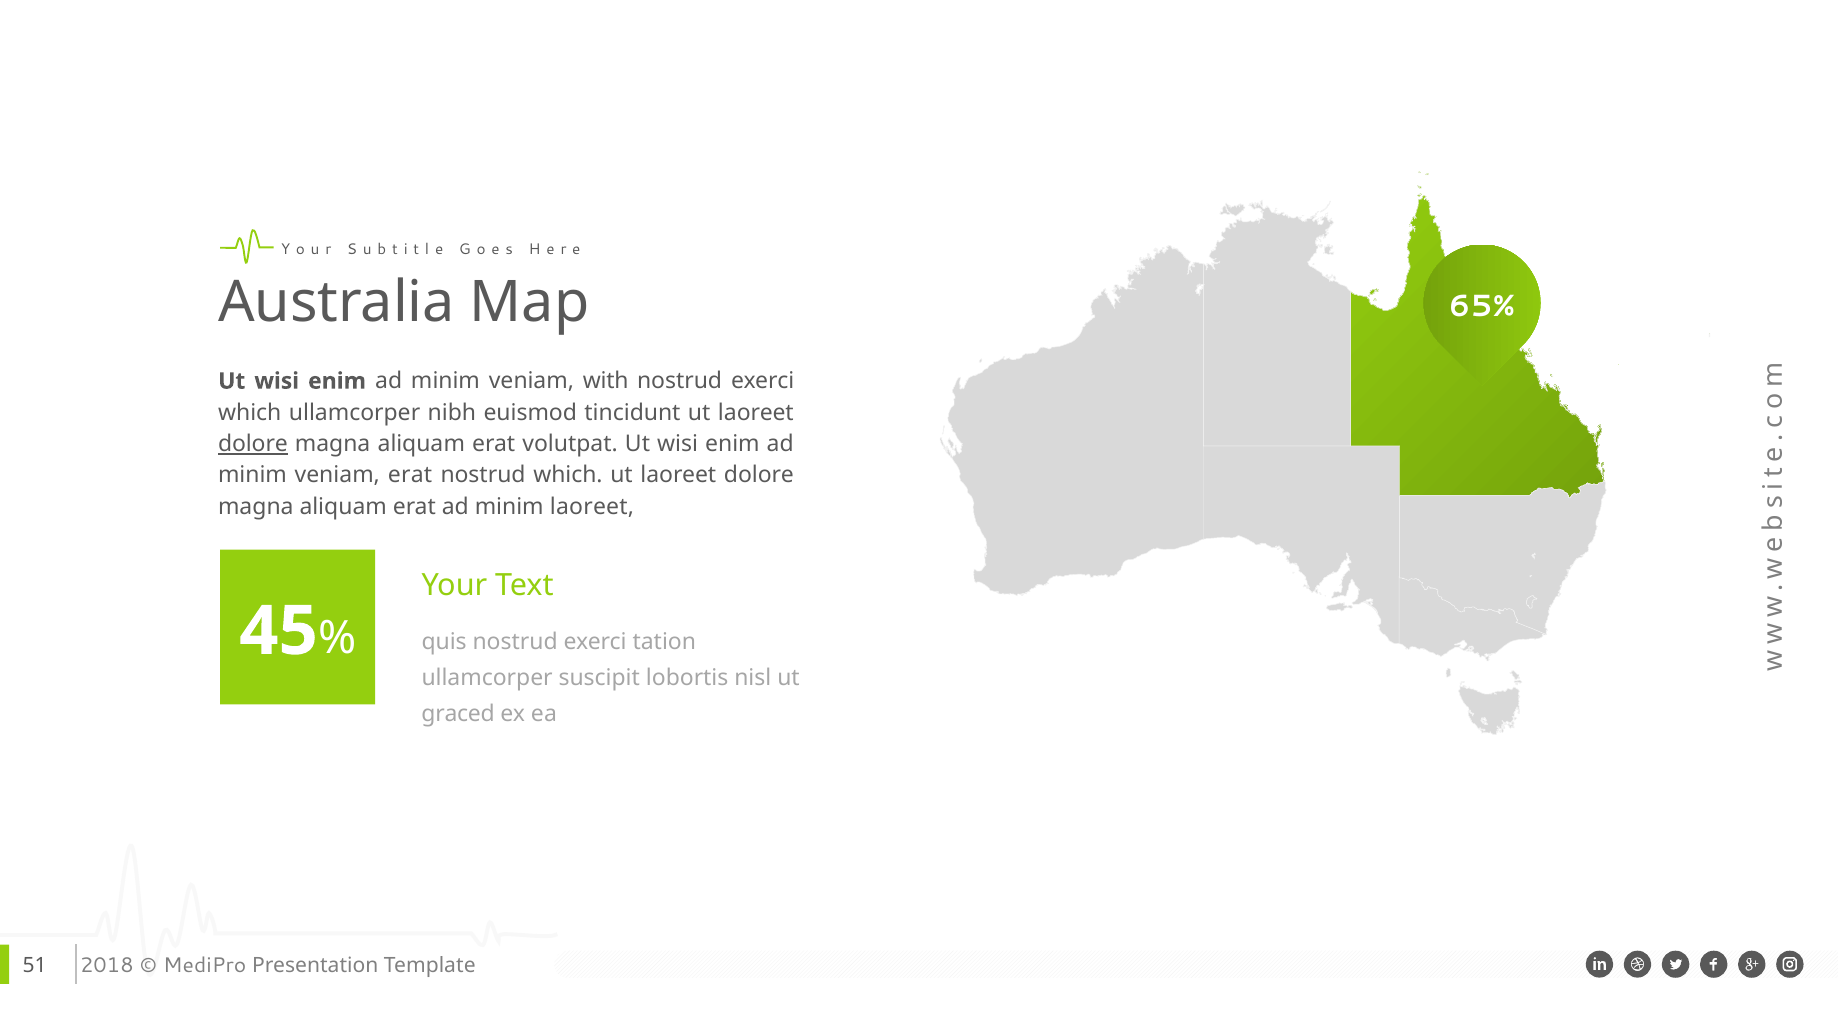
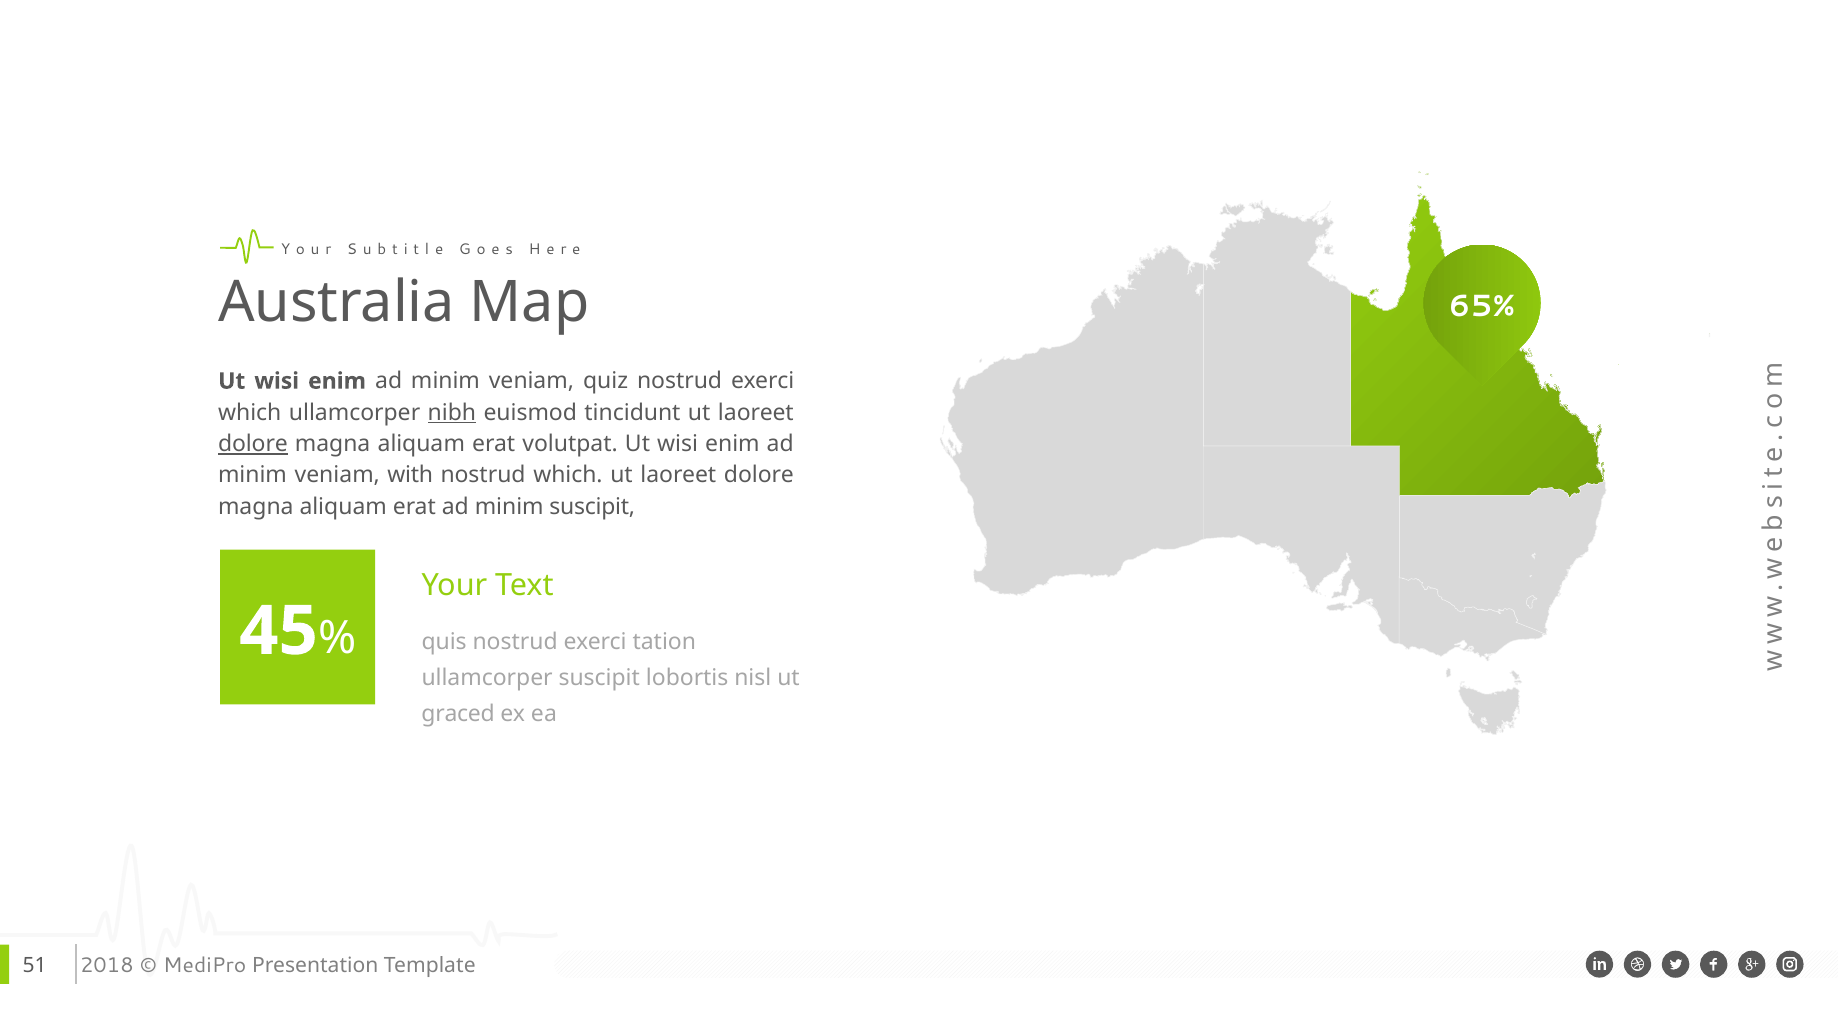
with: with -> quiz (606, 381)
nibh underline: none -> present (452, 412)
veniam erat: erat -> with (410, 475)
minim laoreet: laoreet -> suscipit (592, 507)
